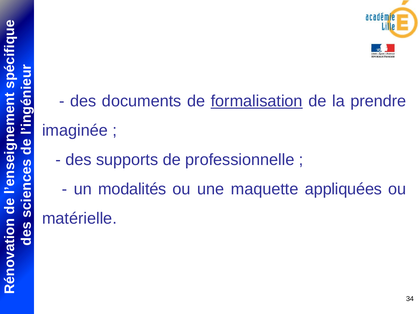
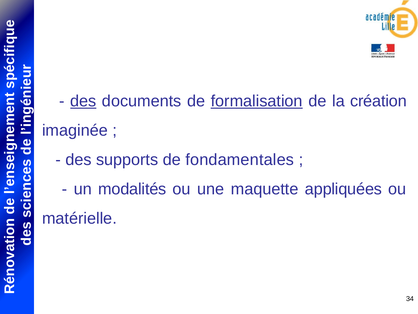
des underline: none -> present (83, 101)
prendre: prendre -> création (378, 101)
professionnelle: professionnelle -> fondamentales (240, 160)
